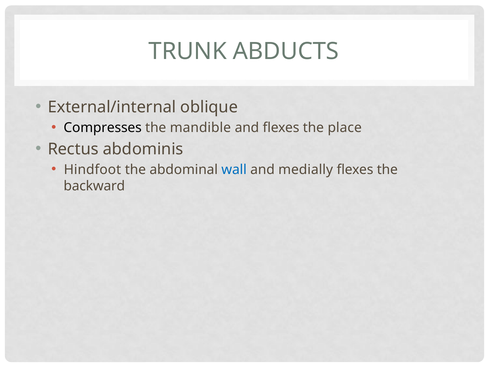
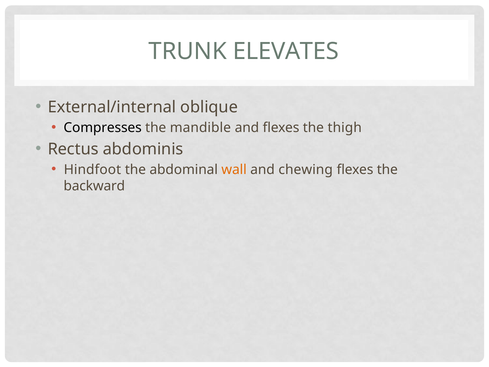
ABDUCTS: ABDUCTS -> ELEVATES (286, 51)
place: place -> thigh (345, 128)
wall colour: blue -> orange (234, 169)
medially: medially -> chewing (306, 169)
